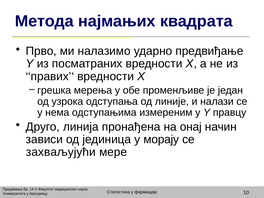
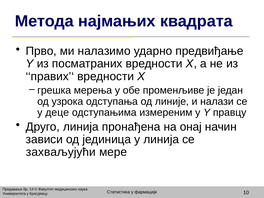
нема: нема -> деце (57, 113)
у морају: морају -> линија (161, 139)
